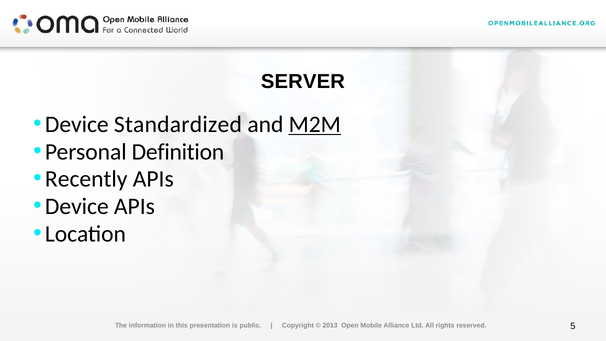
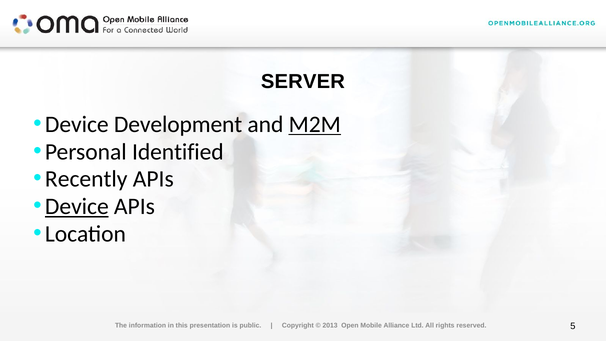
Standardized: Standardized -> Development (178, 124)
Definition: Definition -> Identified (178, 152)
Device underline: none -> present (77, 206)
